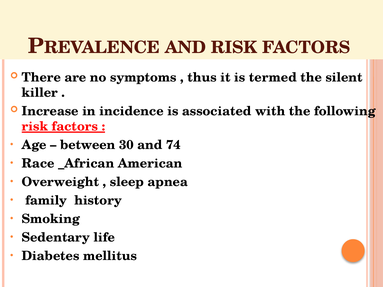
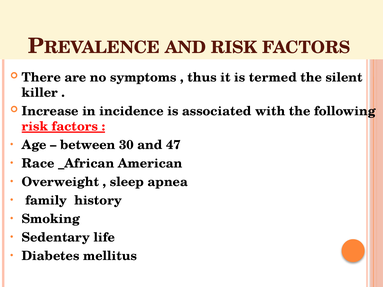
74: 74 -> 47 (173, 145)
